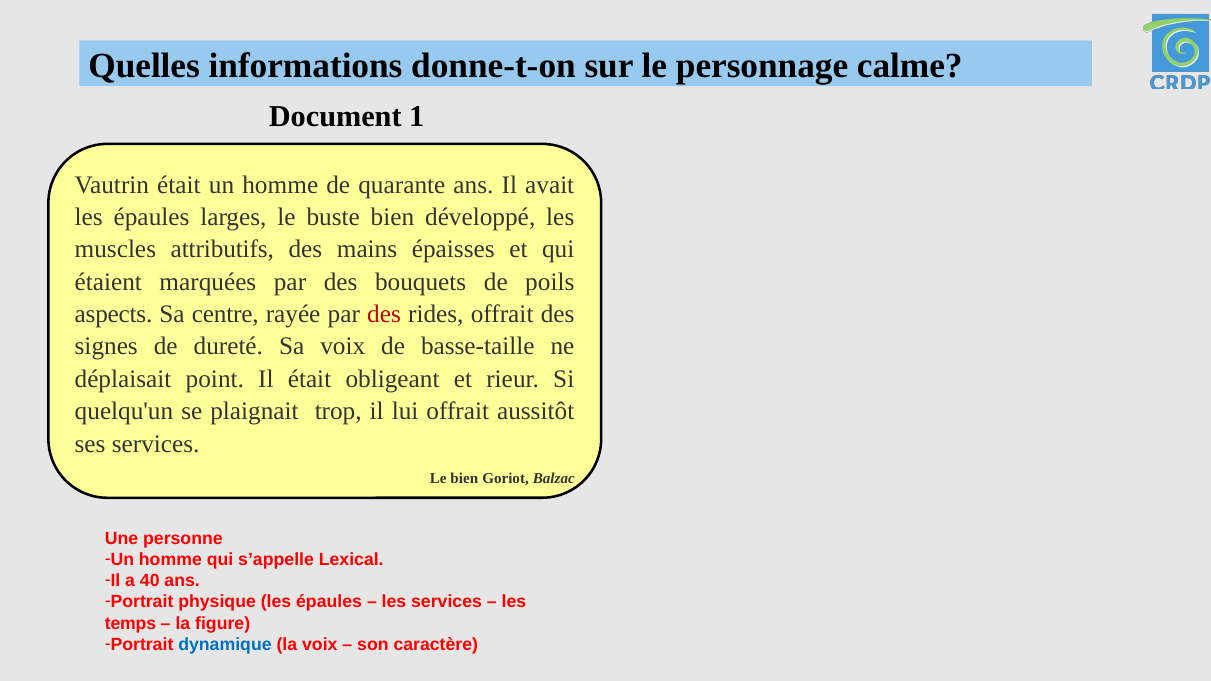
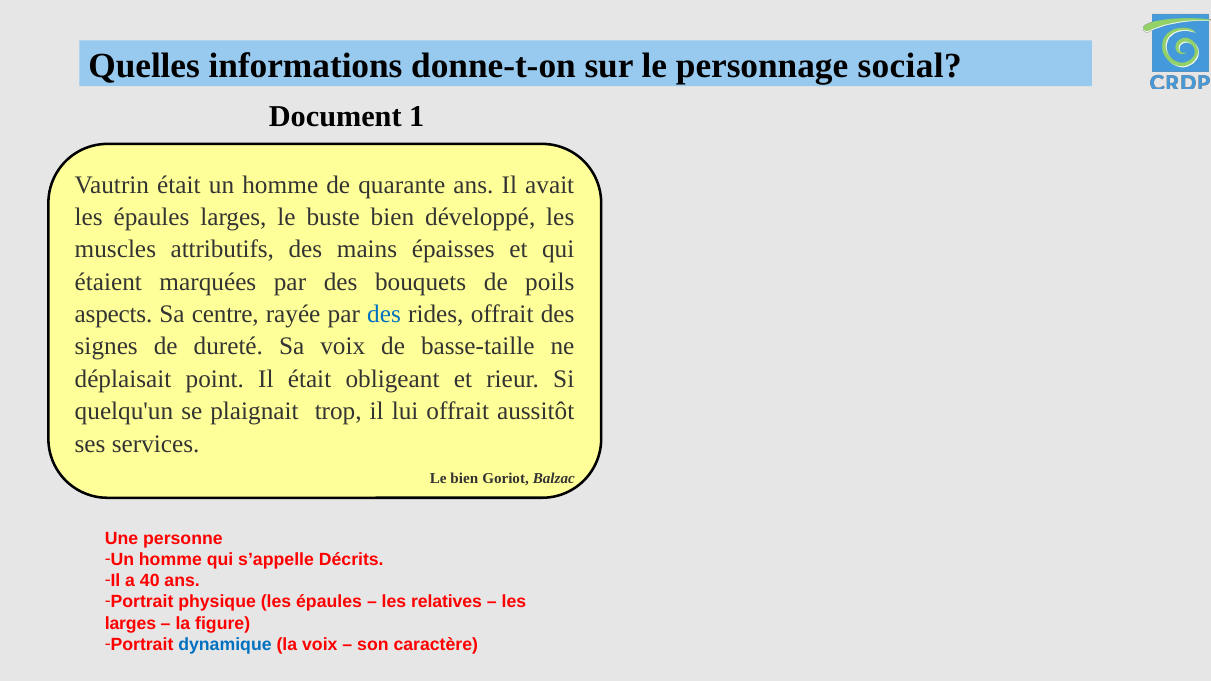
calme: calme -> social (910, 66)
des colour: red -> blue (384, 314)
Lexical: Lexical -> Décrits (351, 560)
les services: services -> relatives (447, 602)
temps: temps -> larges (130, 623)
